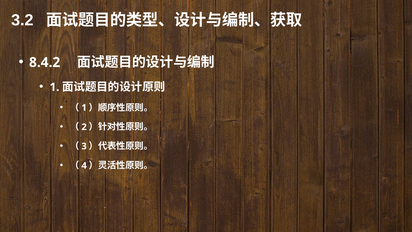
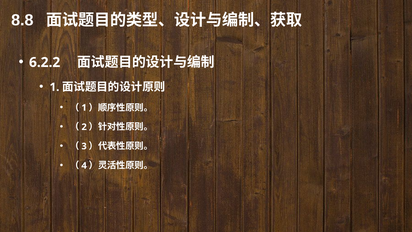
3.2: 3.2 -> 8.8 (22, 20)
8.4.2: 8.4.2 -> 6.2.2 (45, 62)
